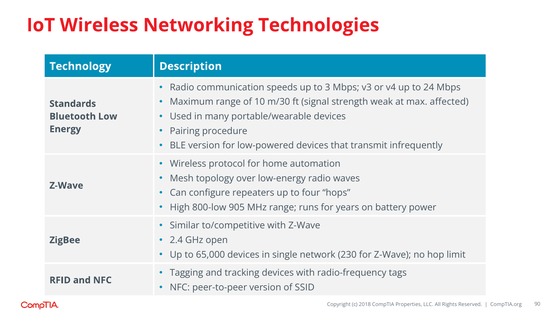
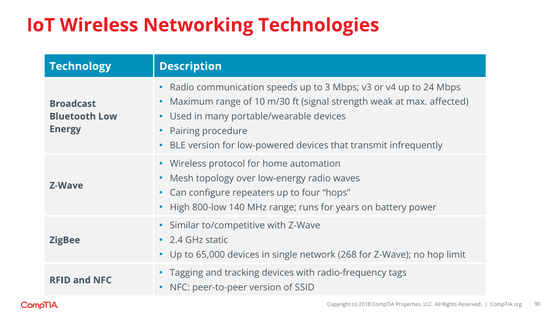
Standards: Standards -> Broadcast (73, 104)
905: 905 -> 140 (237, 208)
open: open -> static (217, 240)
230: 230 -> 268 (347, 255)
